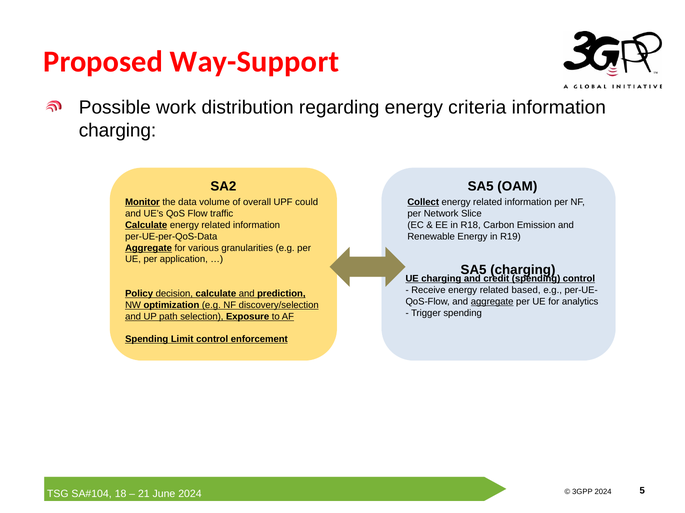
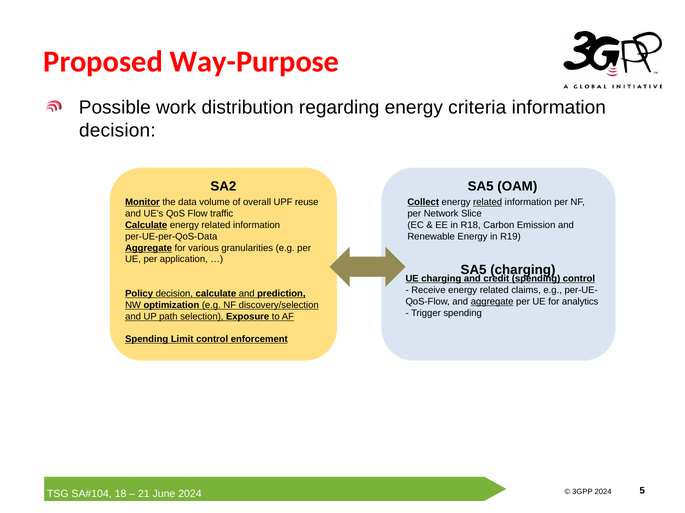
Way-Support: Way-Support -> Way-Purpose (255, 62)
charging: charging -> decision (117, 131)
could: could -> reuse (307, 203)
related underline: none -> present (488, 203)
based: based -> claims (526, 291)
